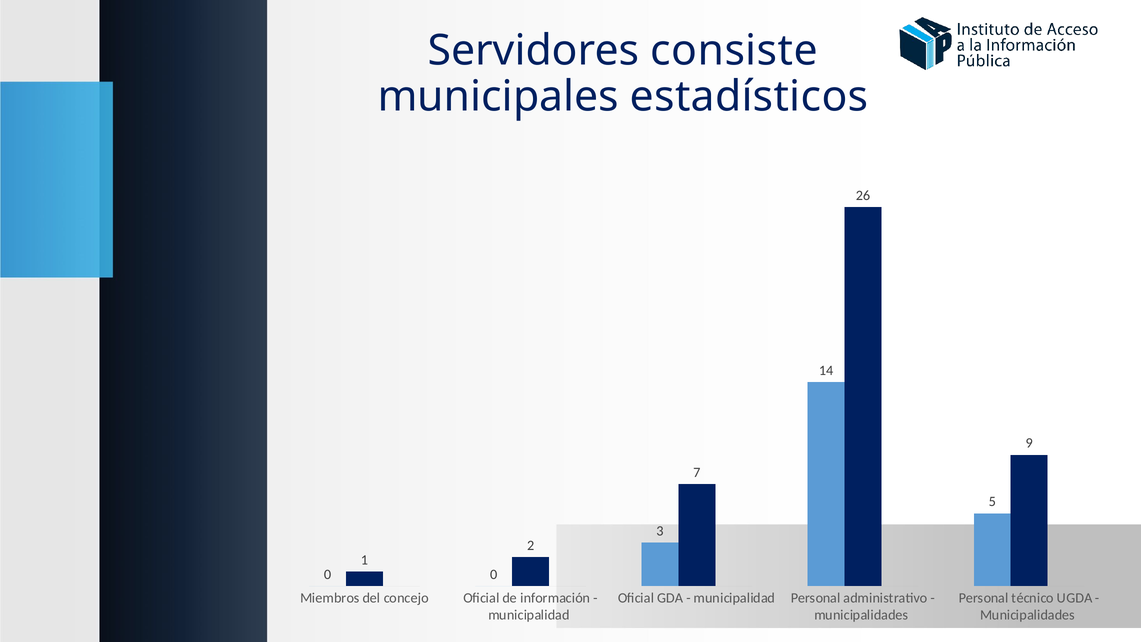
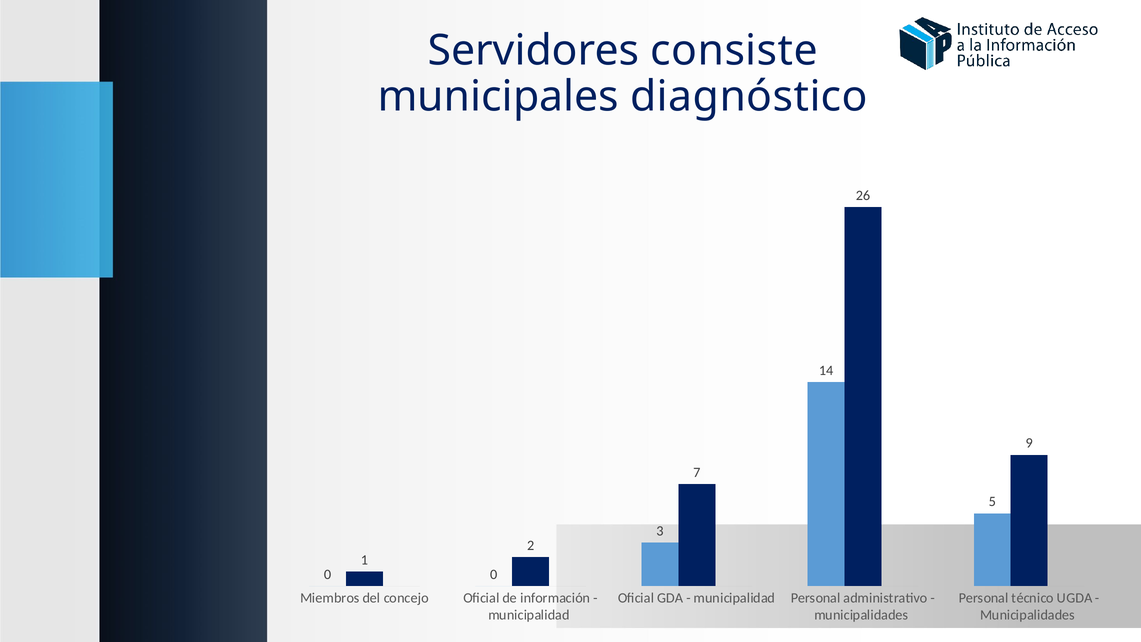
estadísticos: estadísticos -> diagnóstico (749, 97)
